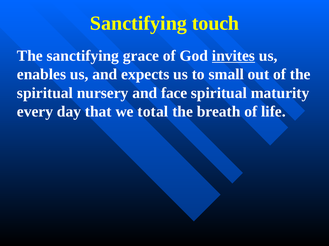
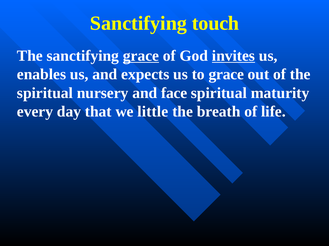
grace underline: none -> present (141, 56)
to small: small -> grace (226, 75)
total: total -> little (153, 112)
